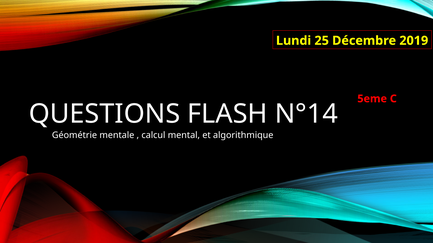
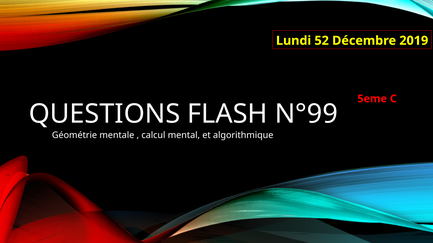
25: 25 -> 52 (322, 41)
N°14: N°14 -> N°99 (306, 114)
